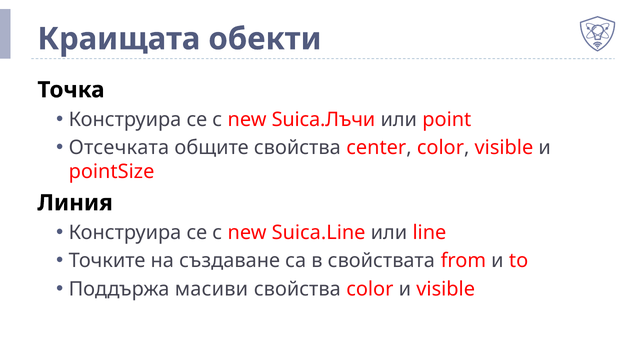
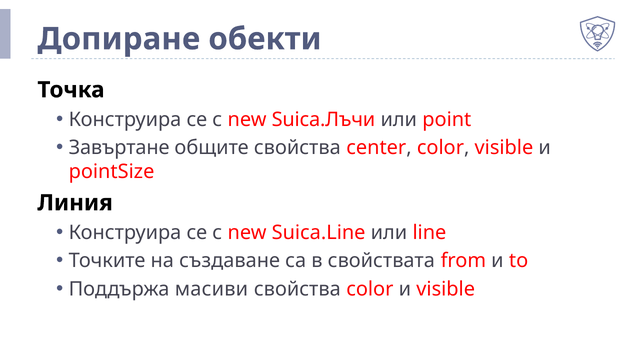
Краищата: Краищата -> Допиране (119, 39)
Отсечката: Отсечката -> Завъртане (119, 148)
